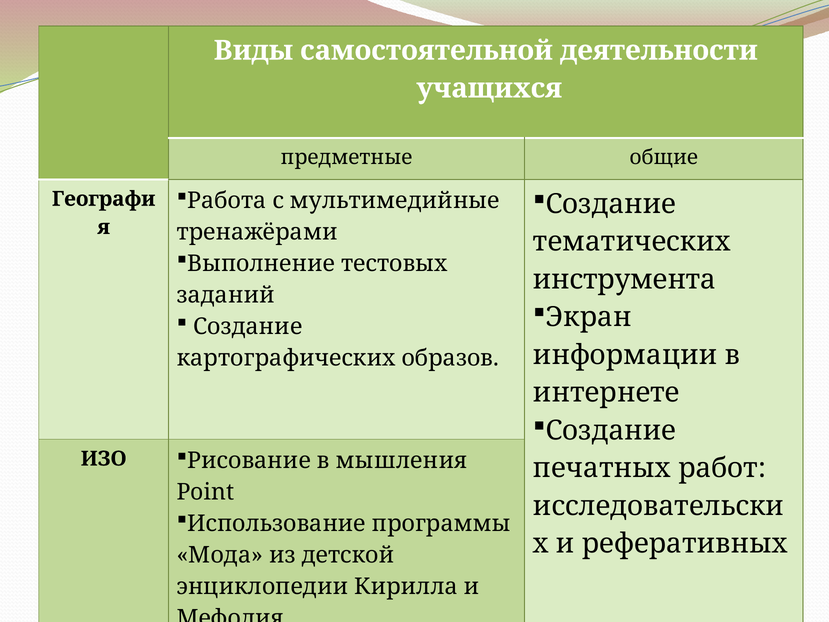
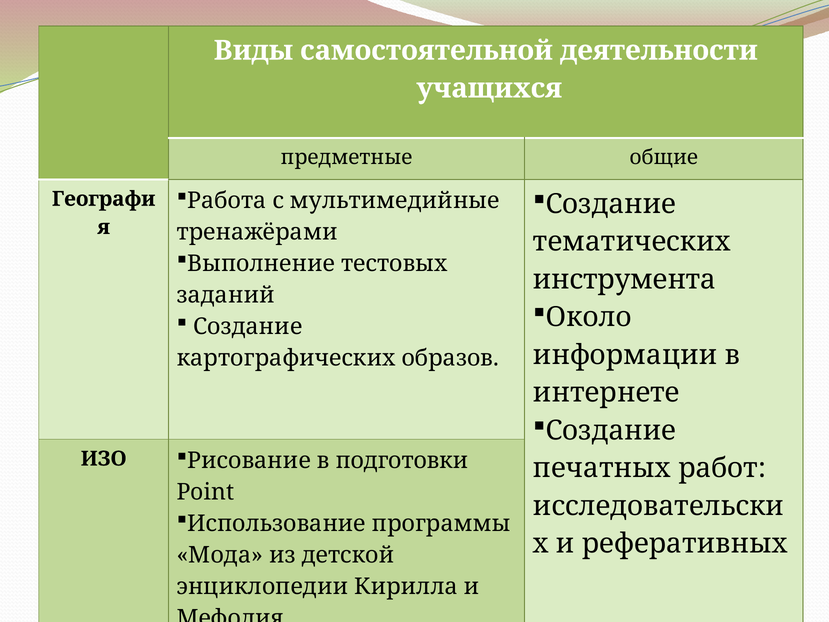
Экран: Экран -> Около (589, 317)
мышления: мышления -> подготовки (402, 460)
